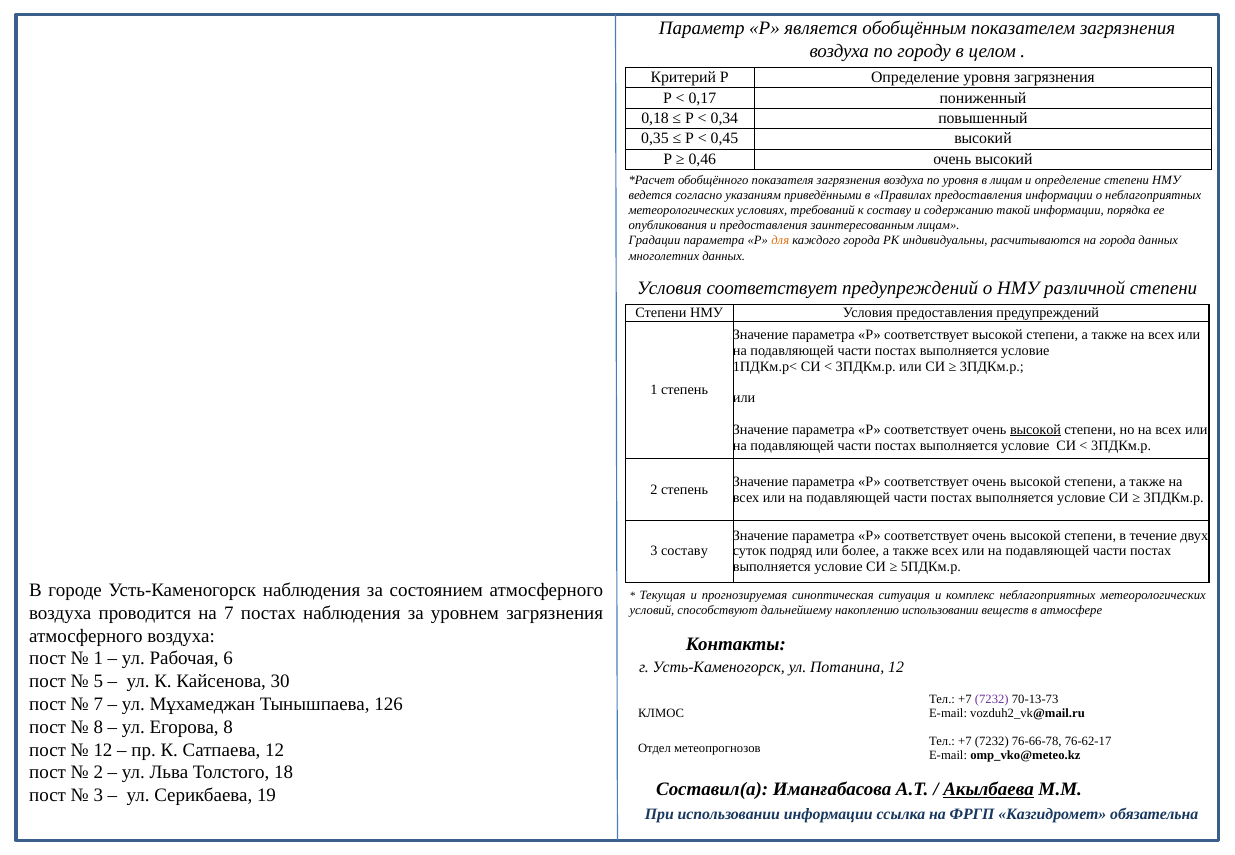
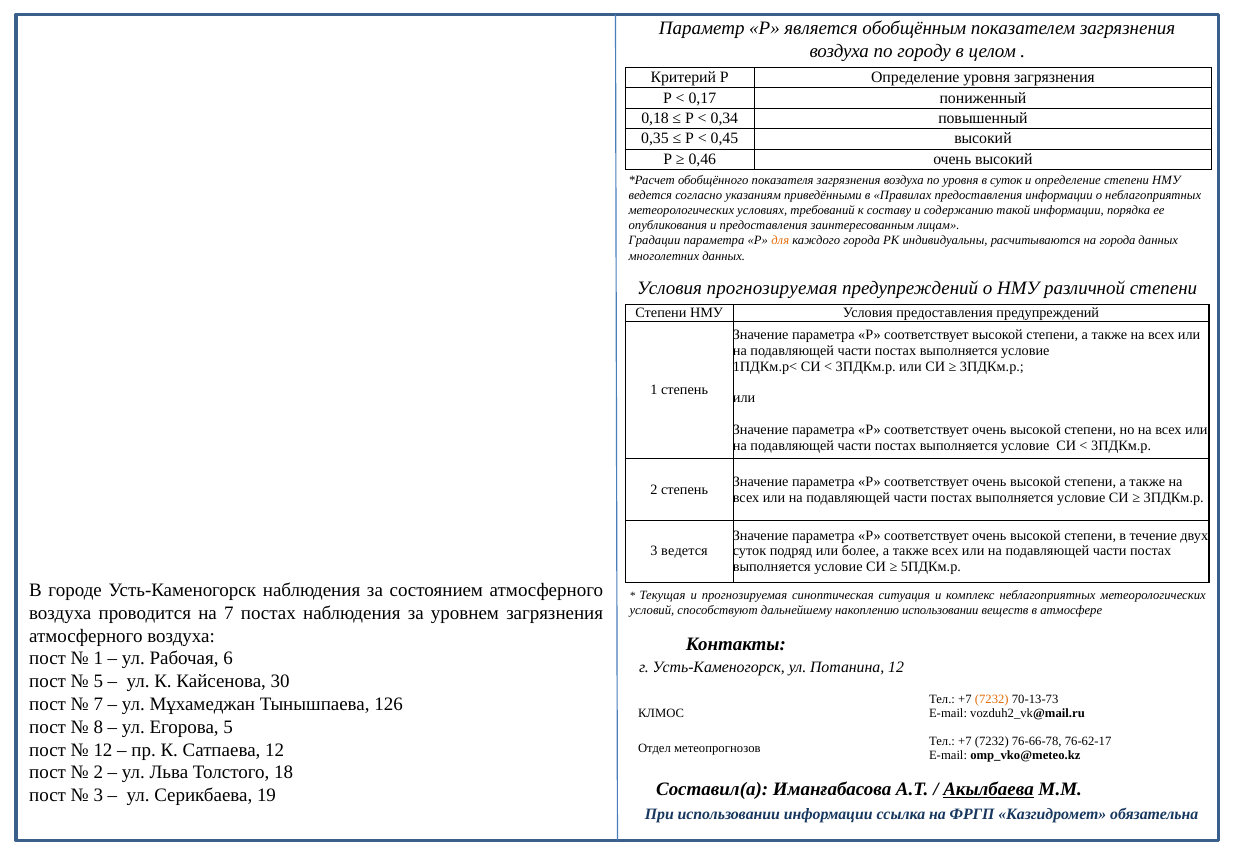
в лицам: лицам -> суток (1006, 180)
Условия соответствует: соответствует -> прогнозируемая (772, 288)
высокой underline: present -> none (1035, 430)
3 составу: составу -> ведется (684, 551)
7232 colour: purple -> orange (992, 699)
Егорова 8: 8 -> 5 (228, 727)
